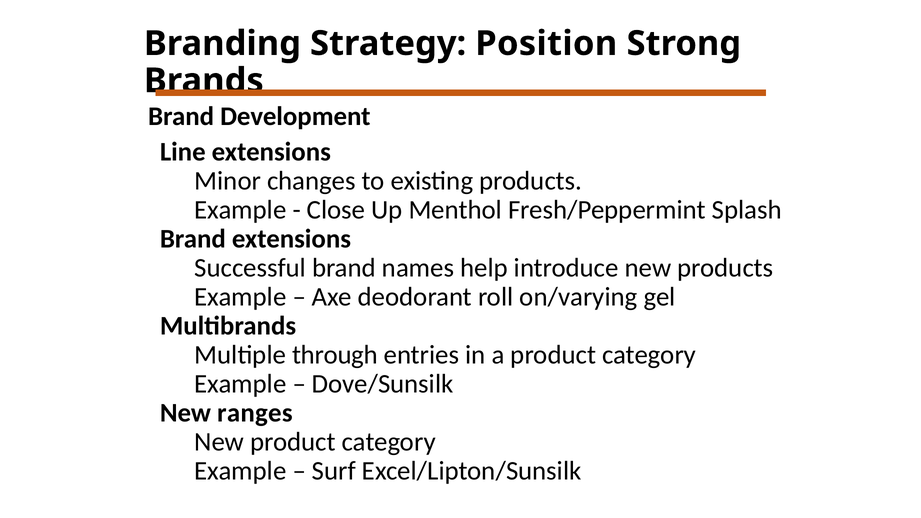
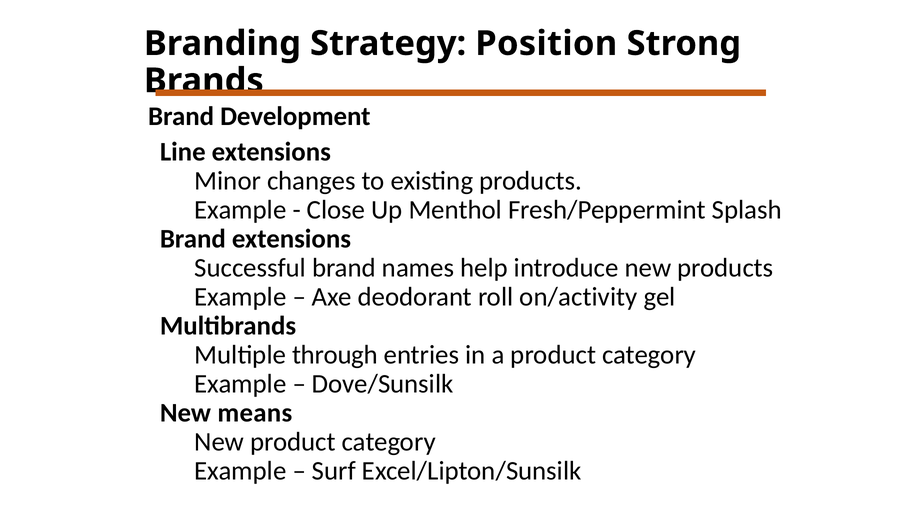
on/varying: on/varying -> on/activity (578, 297)
ranges: ranges -> means (255, 413)
